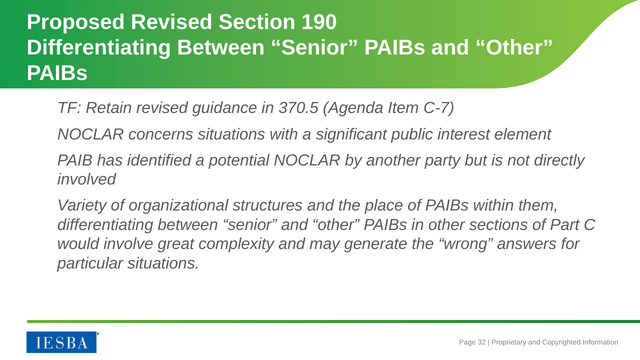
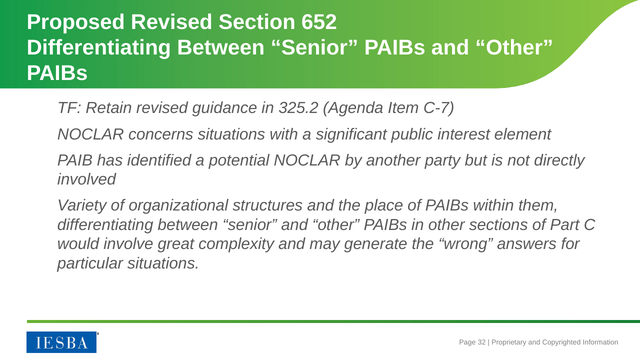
190: 190 -> 652 (319, 22)
370.5: 370.5 -> 325.2 (299, 108)
